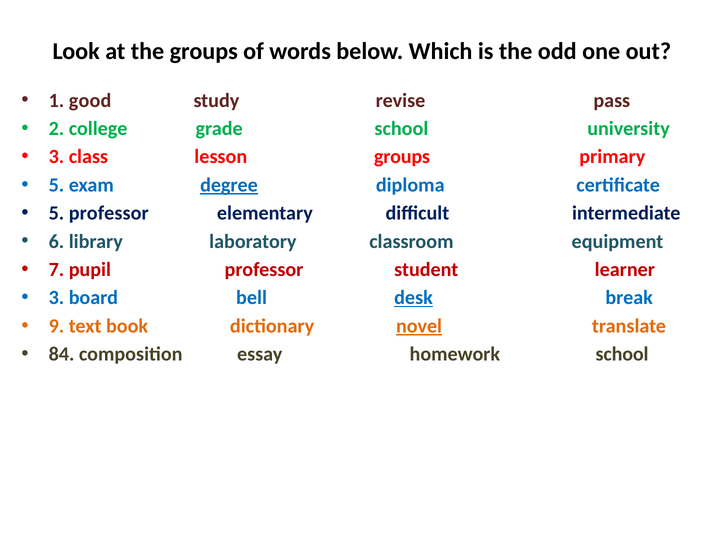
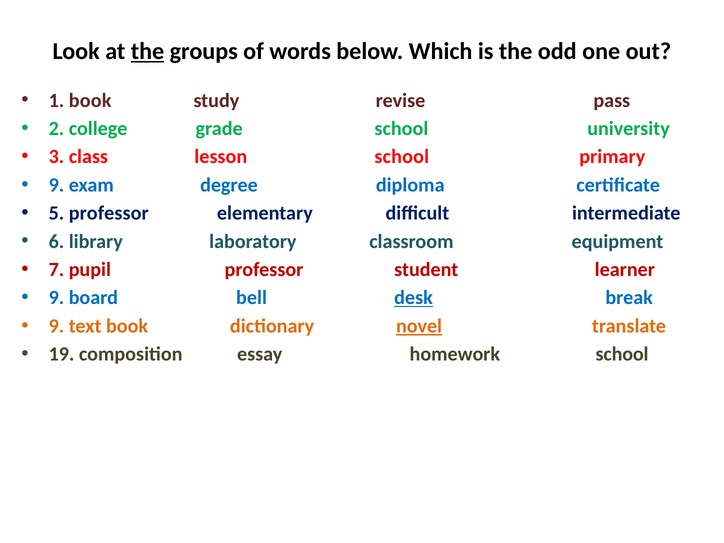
the underline: none -> present (148, 51)
1 good: good -> book (90, 100)
lesson groups: groups -> school (402, 157)
5: 5 -> 9 (56, 185)
degree underline: present -> none (229, 185)
3: 3 -> 9 (56, 298)
84: 84 -> 19 (62, 354)
